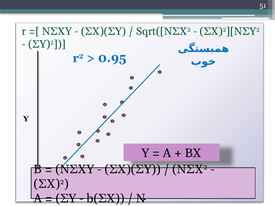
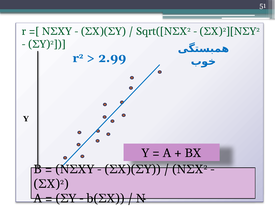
0.95: 0.95 -> 2.99 (112, 58)
